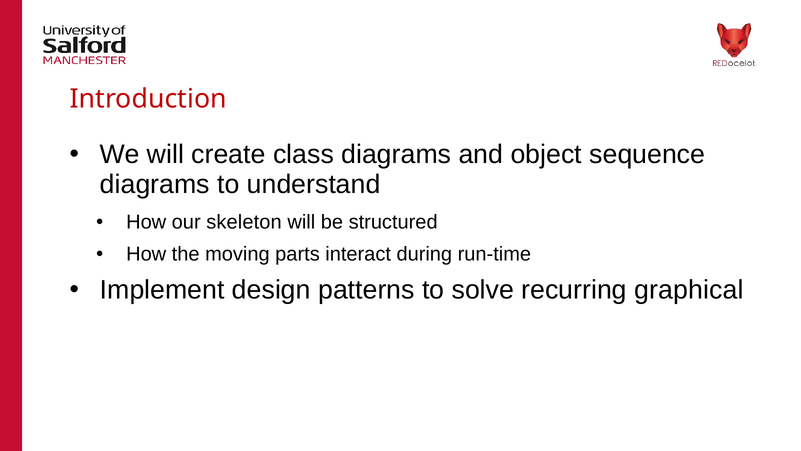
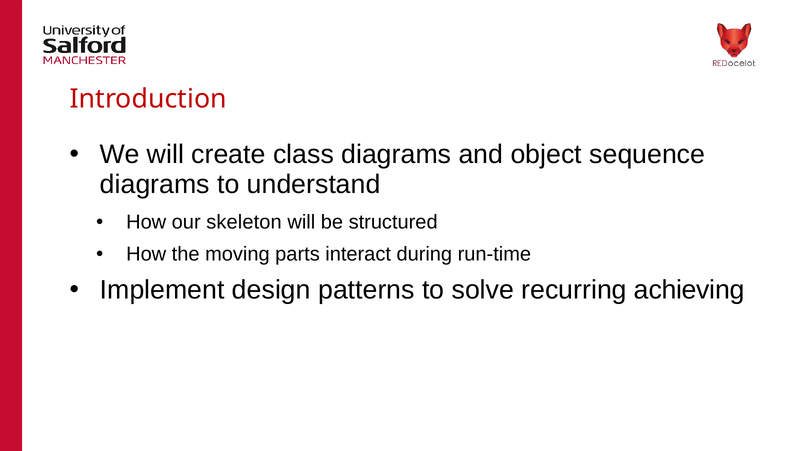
graphical: graphical -> achieving (689, 289)
